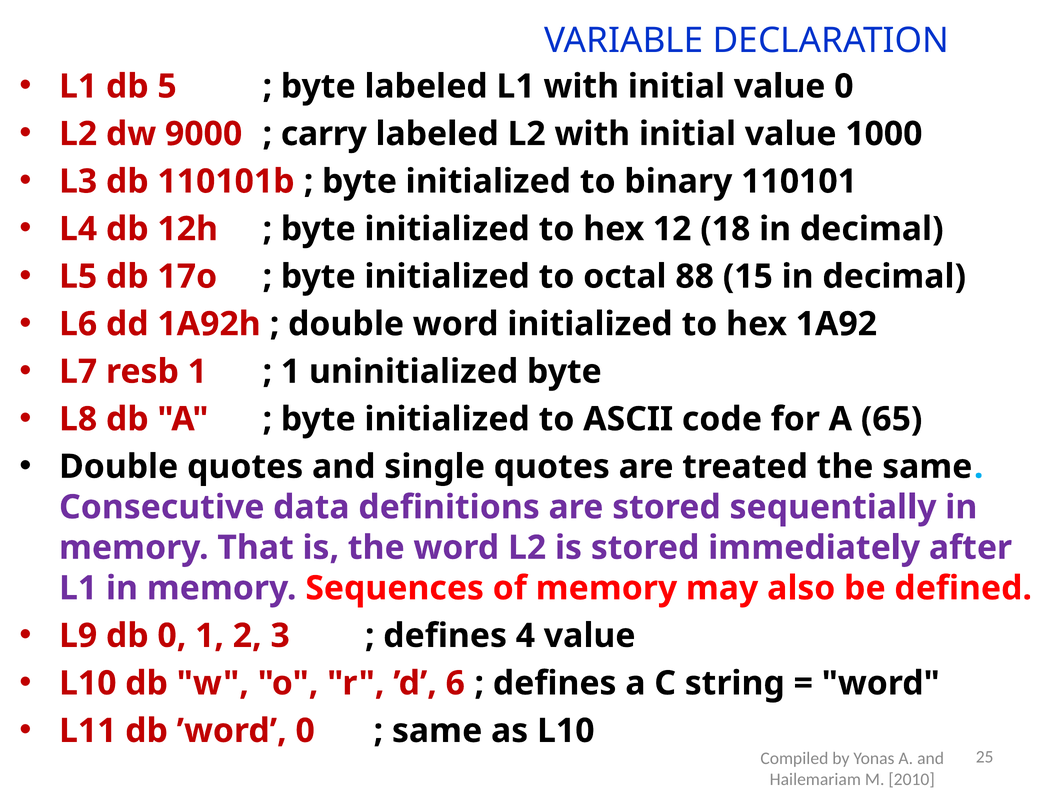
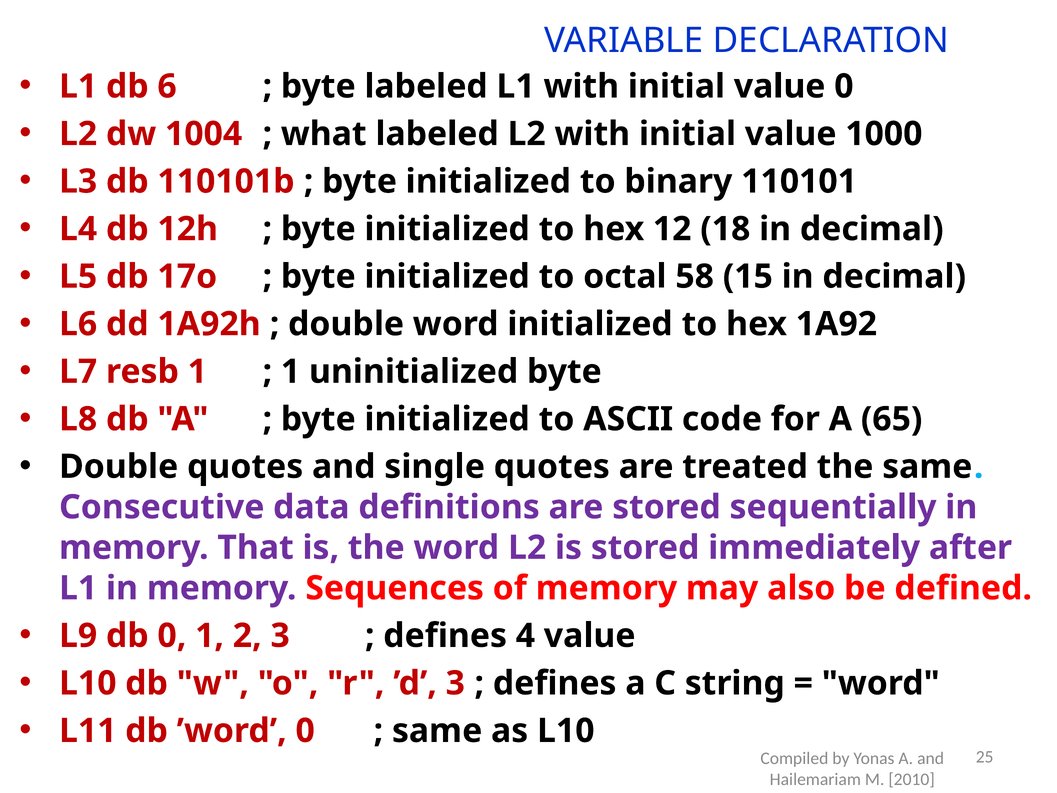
5: 5 -> 6 (167, 86)
9000: 9000 -> 1004 (204, 134)
carry: carry -> what (324, 134)
88: 88 -> 58 (695, 276)
’d 6: 6 -> 3 (455, 683)
